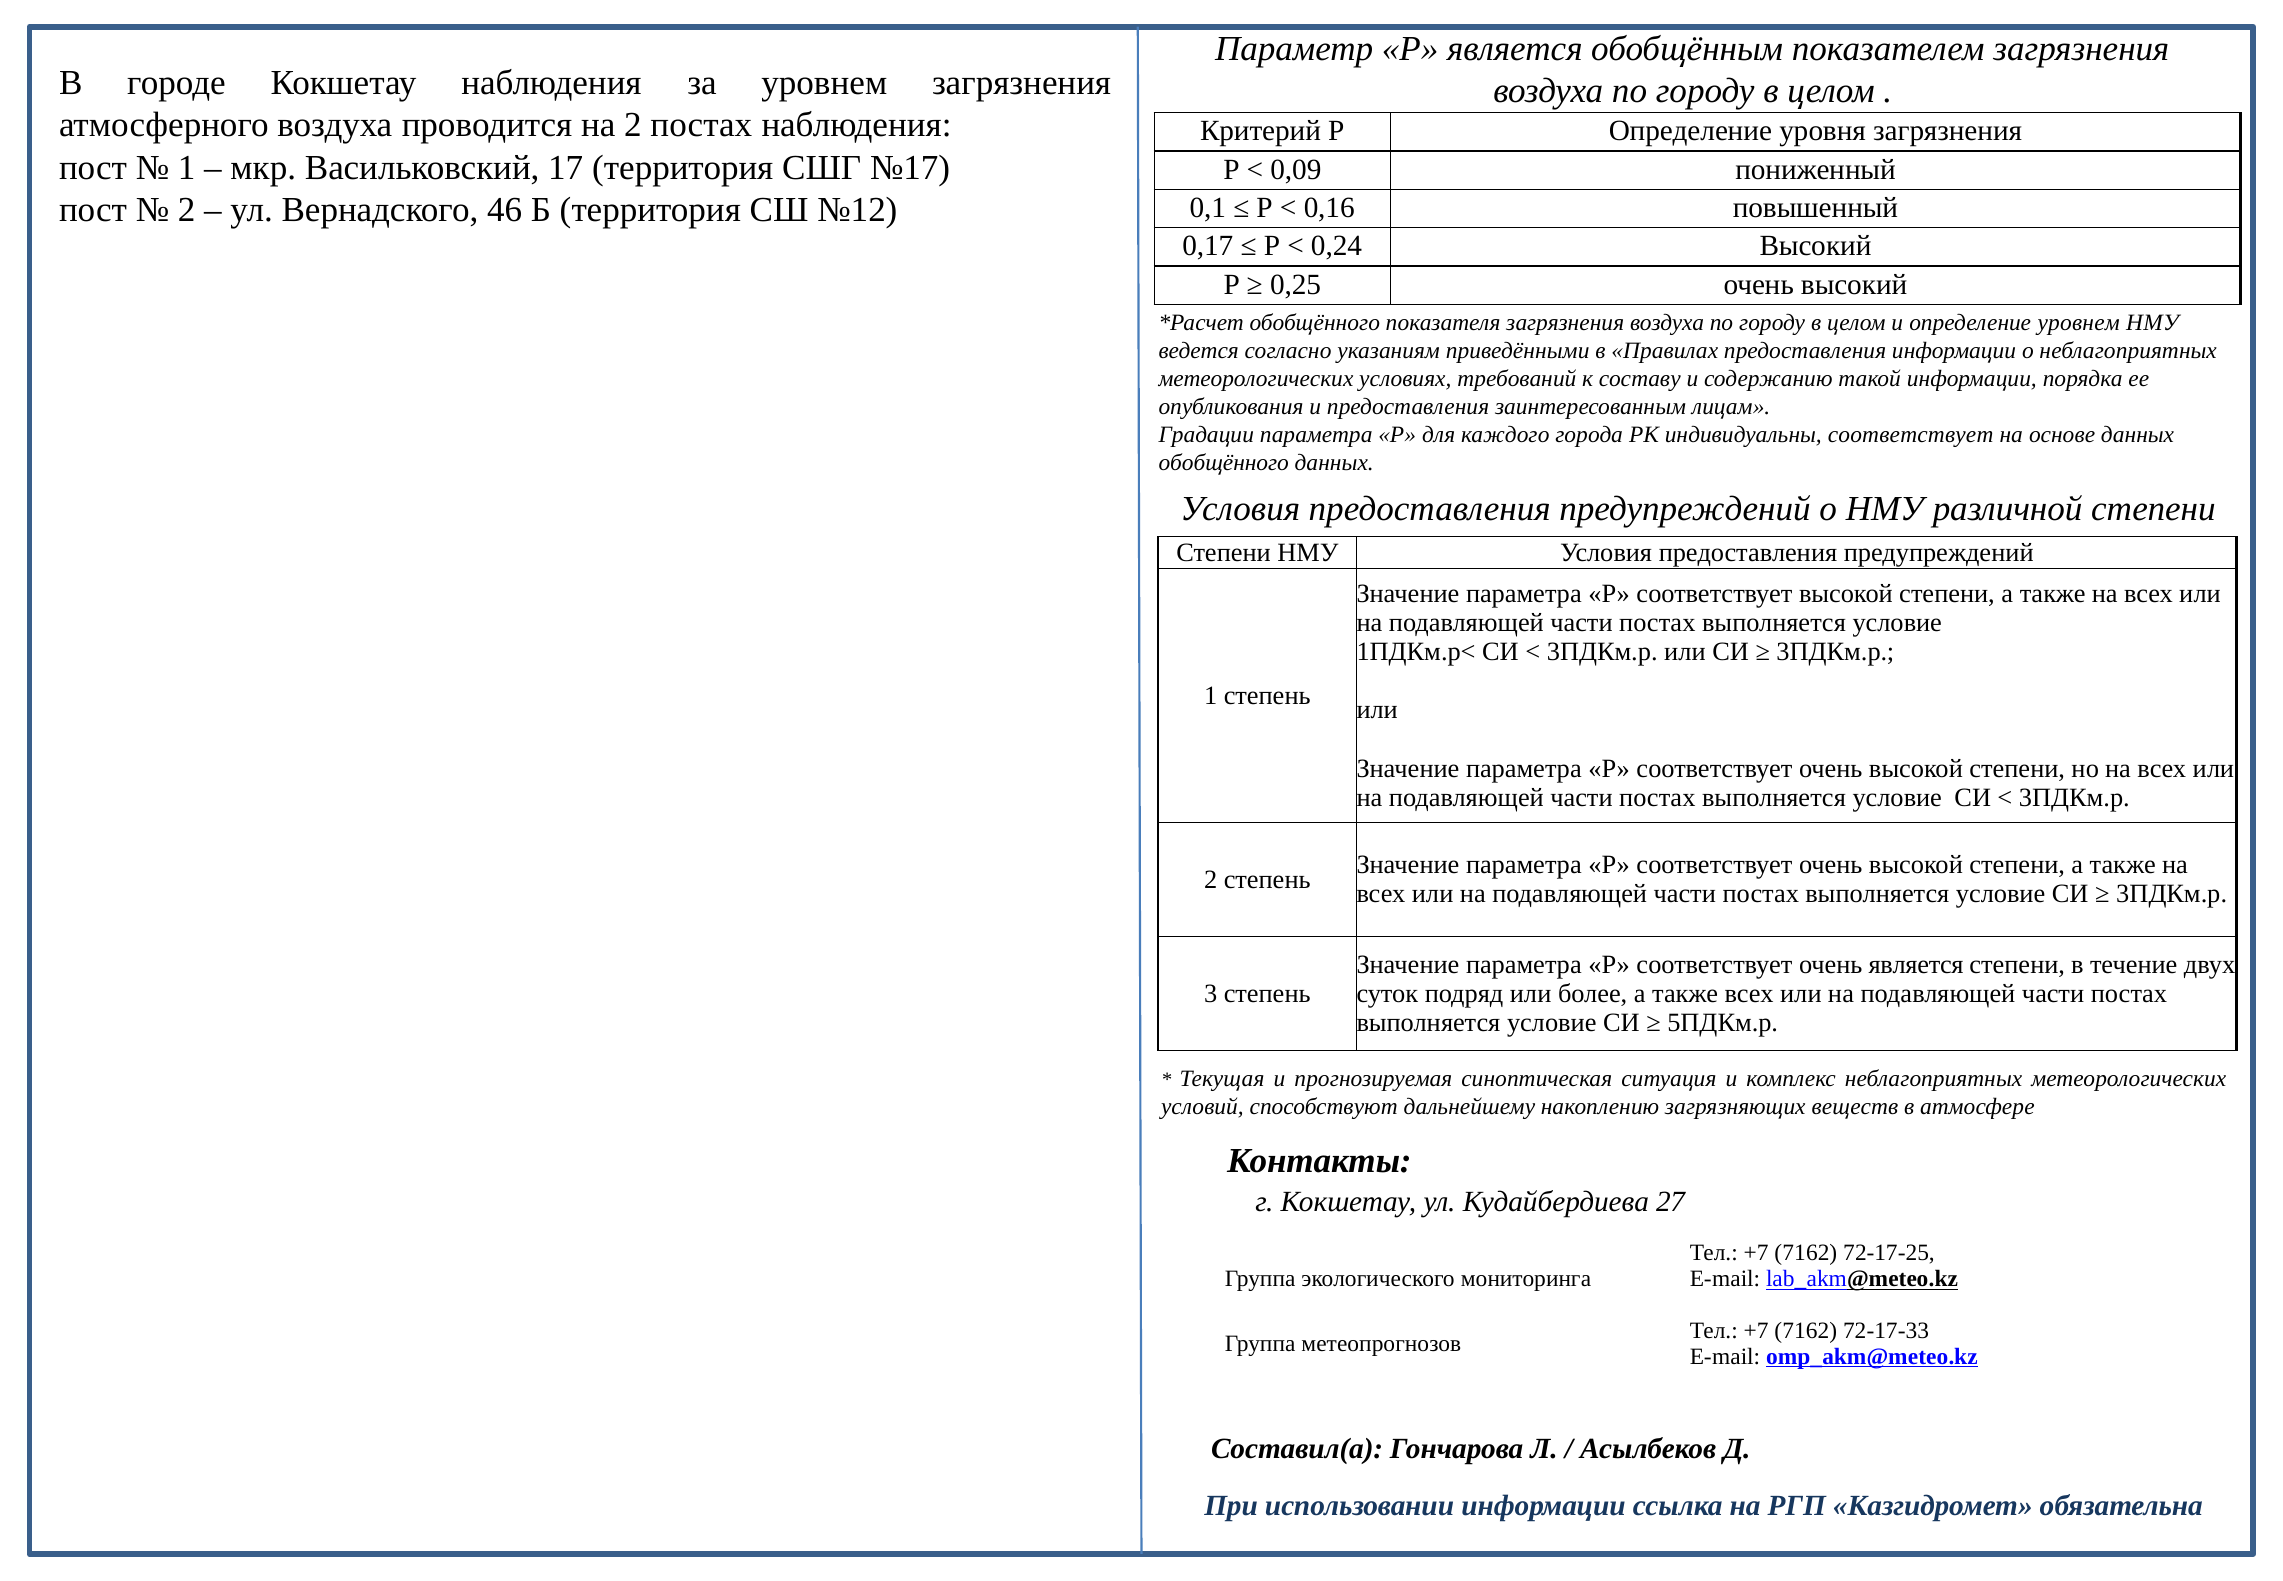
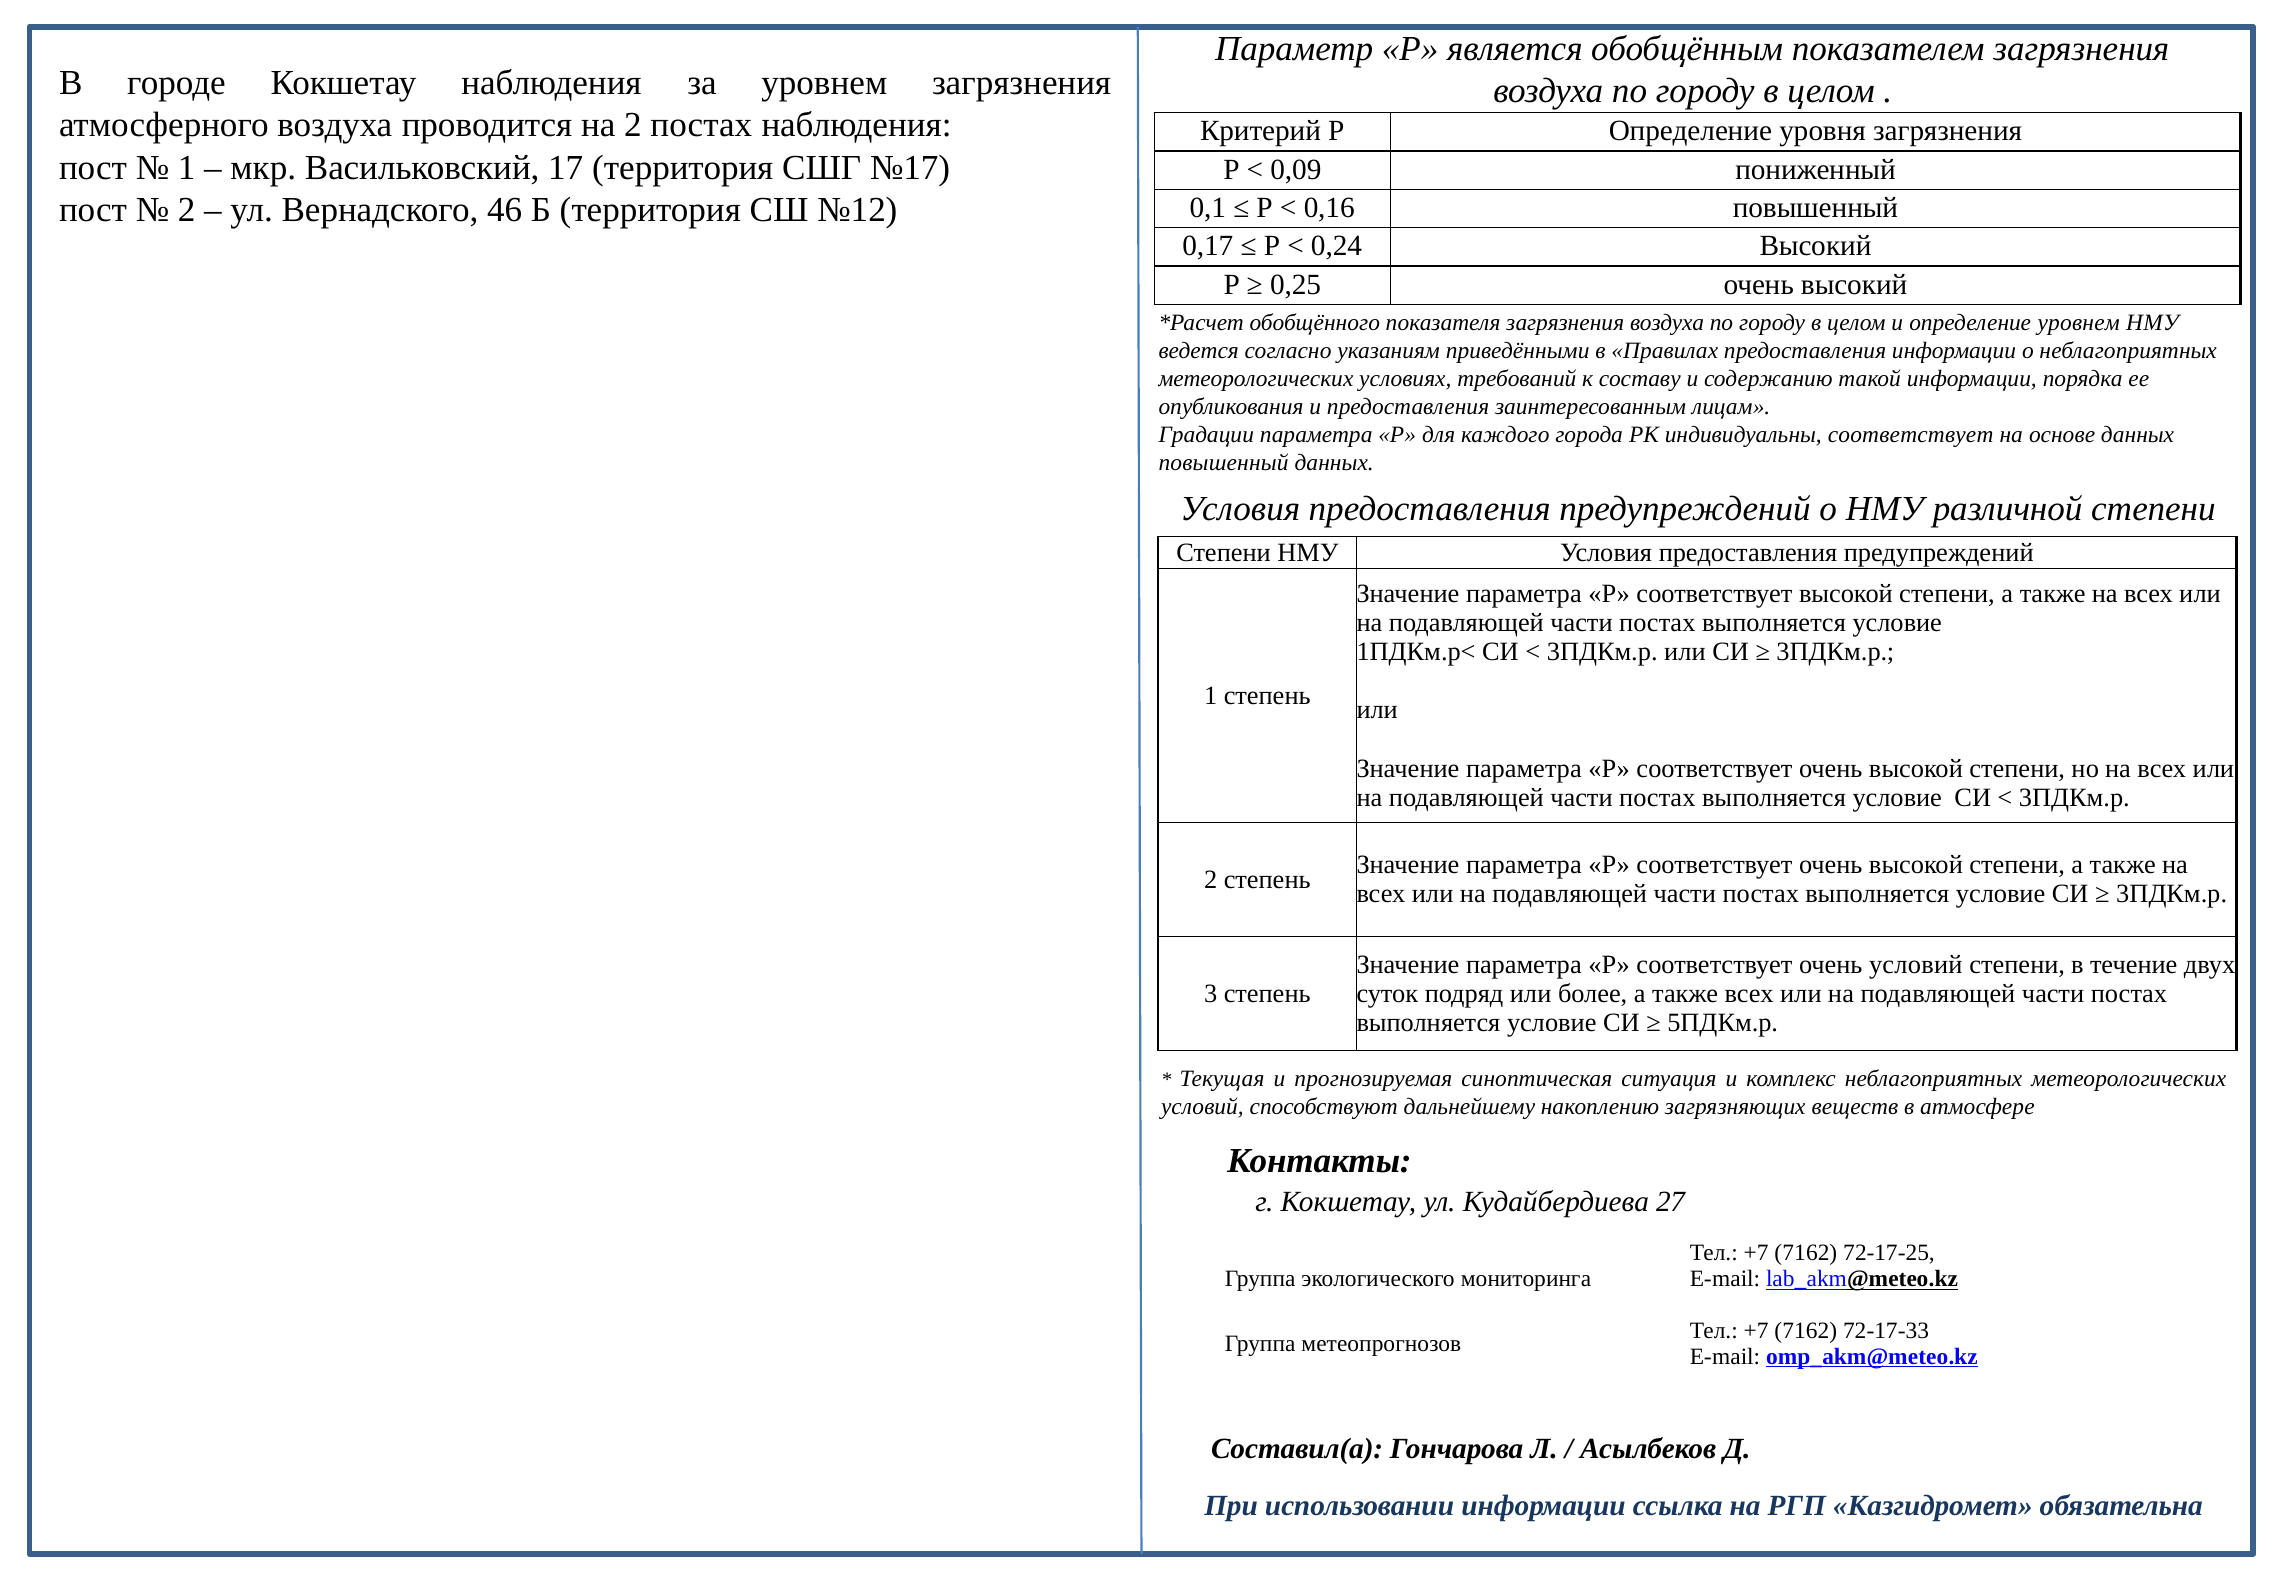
обобщённого: обобщённого -> повышенный (1224, 463)
очень является: является -> условий (1916, 964)
